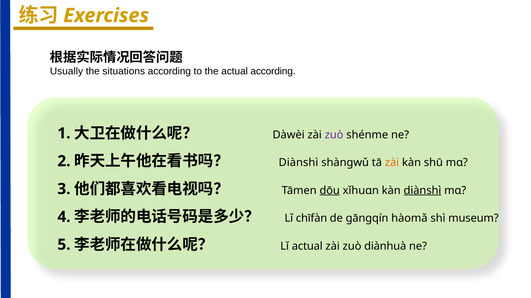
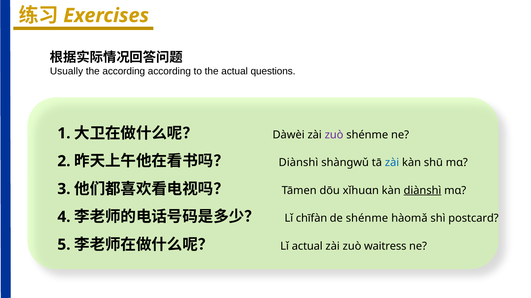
the situations: situations -> according (124, 71)
actual according: according -> questions (273, 71)
zài colour: orange -> blue (392, 163)
dōu underline: present -> none (330, 191)
de ɡānɡqín: ɡānɡqín -> shénme (367, 219)
museum: museum -> postcard (473, 219)
diànhuà: diànhuà -> waitress (385, 247)
